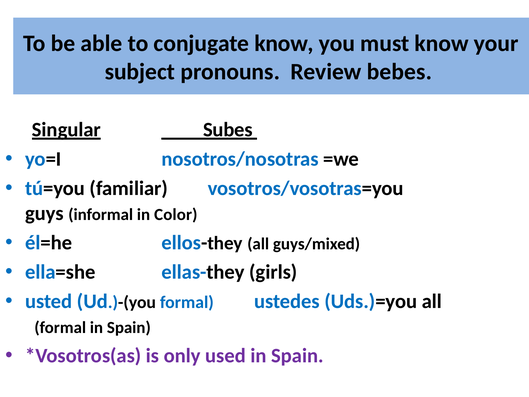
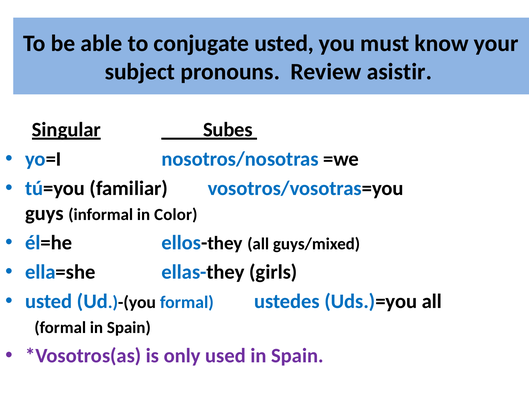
conjugate know: know -> usted (284, 43)
bebes: bebes -> asistir (399, 72)
